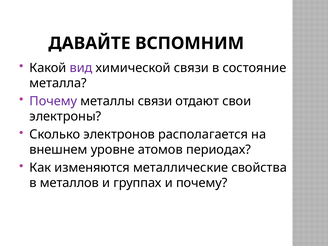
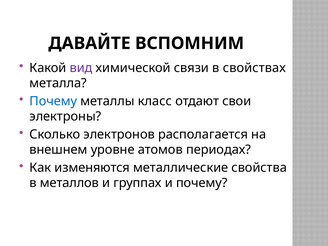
состояние: состояние -> свойствах (254, 68)
Почему colour: purple -> blue (53, 101)
металлы связи: связи -> класс (155, 101)
